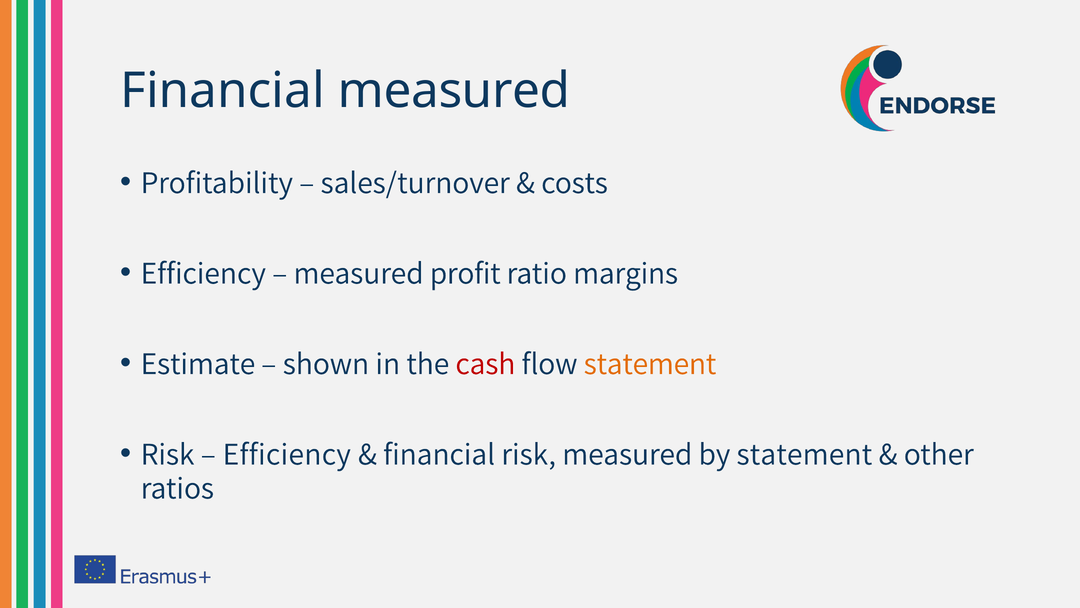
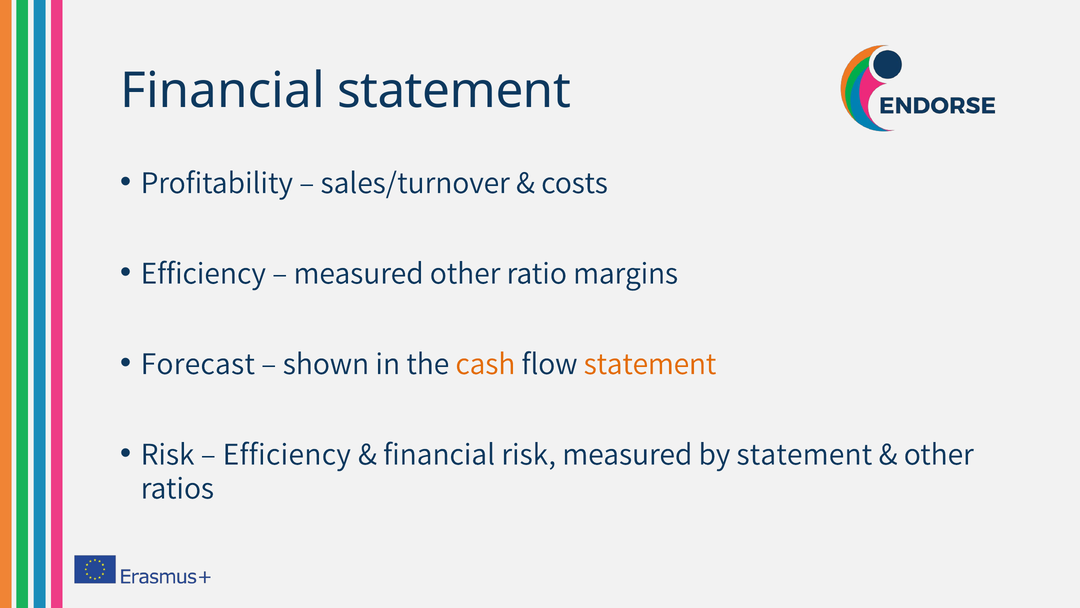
Financial measured: measured -> statement (454, 91)
measured profit: profit -> other (465, 273)
Estimate: Estimate -> Forecast (198, 363)
cash colour: red -> orange (485, 363)
